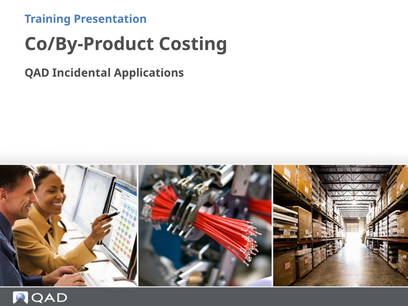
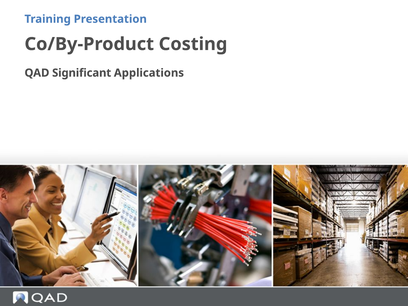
Incidental: Incidental -> Significant (82, 73)
